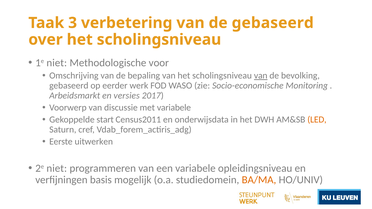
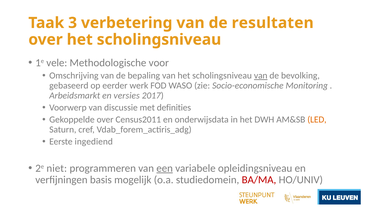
de gebaseerd: gebaseerd -> resultaten (273, 23)
1e niet: niet -> vele (57, 63)
met variabele: variabele -> definities (174, 108)
Gekoppelde start: start -> over (105, 120)
uitwerken: uitwerken -> ingediend (94, 142)
een underline: none -> present (165, 168)
BA/MA colour: orange -> red (259, 180)
